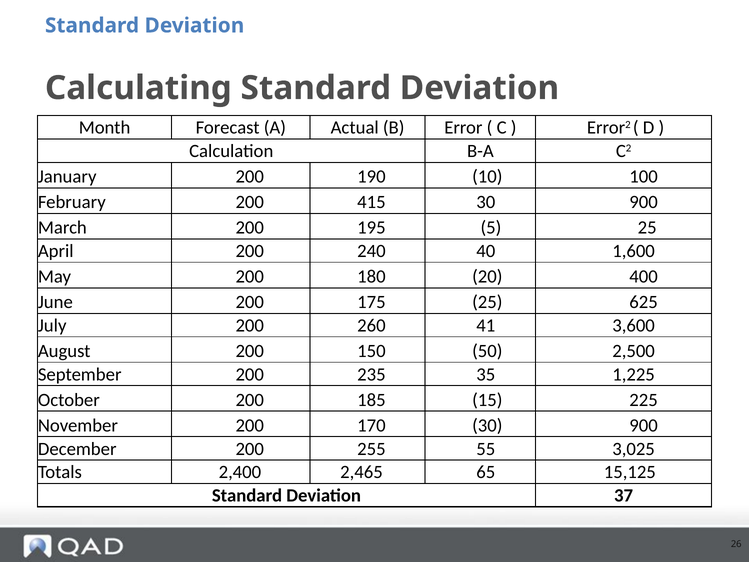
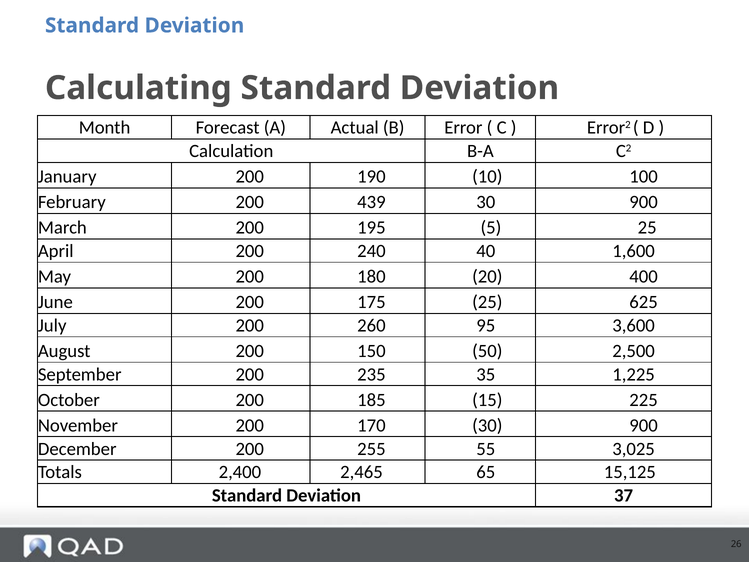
415: 415 -> 439 (371, 202)
41: 41 -> 95 (486, 325)
